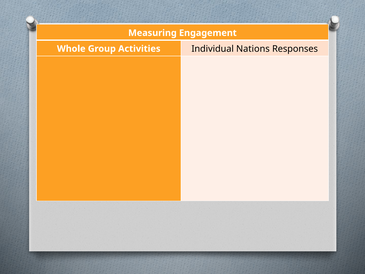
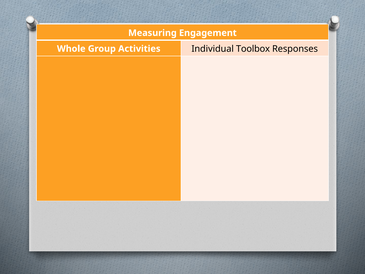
Nations: Nations -> Toolbox (253, 49)
